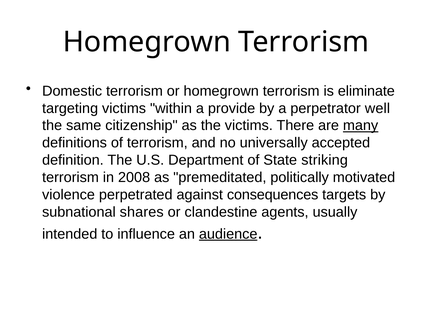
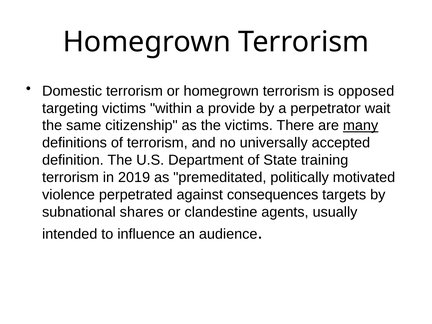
eliminate: eliminate -> opposed (366, 91)
well: well -> wait (378, 108)
striking: striking -> training (325, 160)
2008: 2008 -> 2019 (134, 177)
audience underline: present -> none (228, 234)
